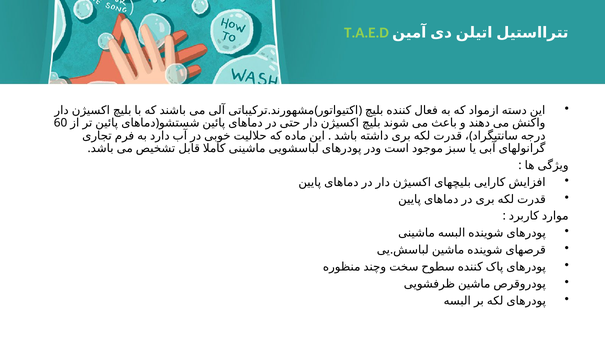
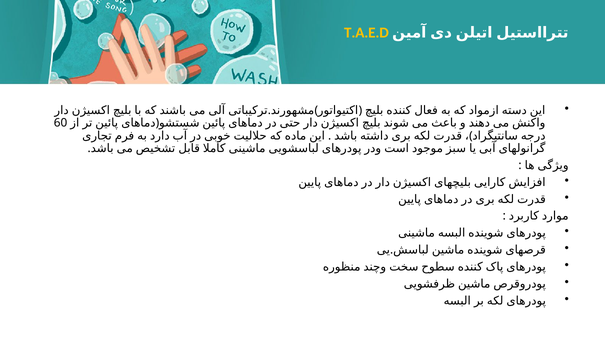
T.A.E.D colour: light green -> yellow (366, 33)
